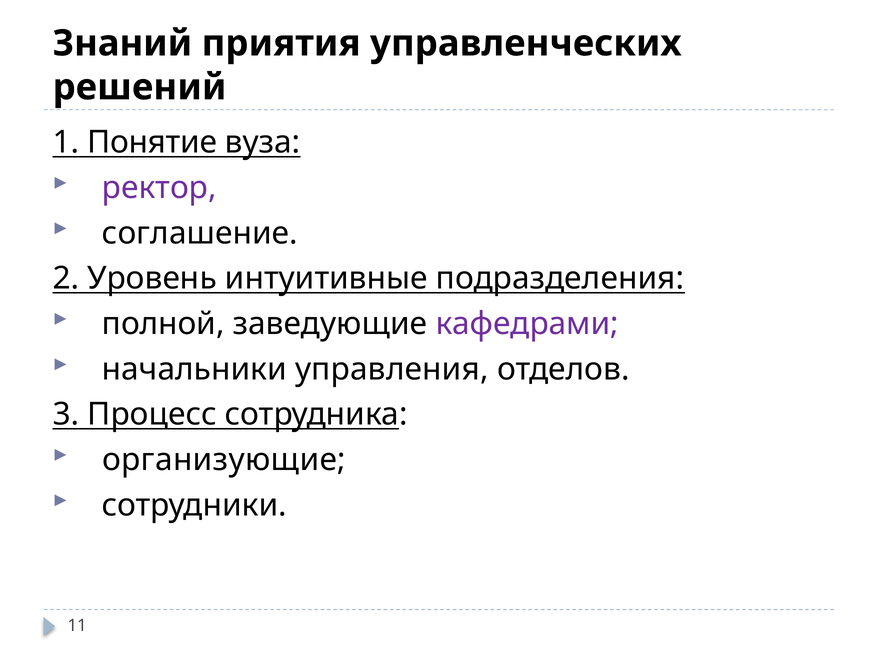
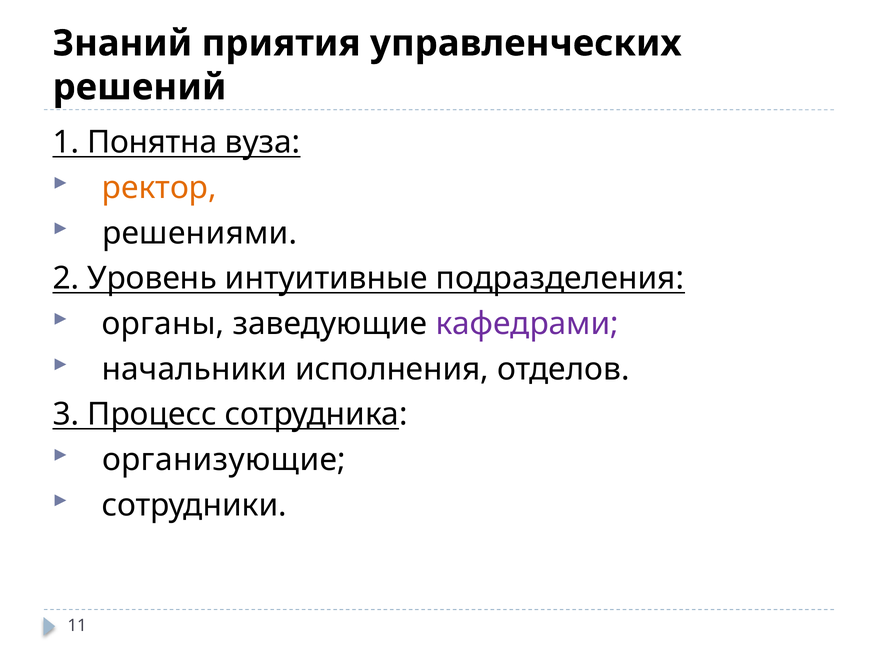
Понятие: Понятие -> Понятна (152, 143)
ректор colour: purple -> orange (159, 188)
соглашение: соглашение -> решениями (200, 233)
полной: полной -> органы (163, 324)
управления: управления -> исполнения (392, 369)
